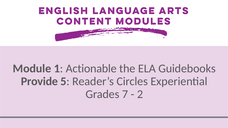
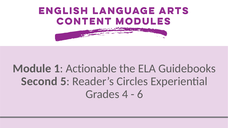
Provide: Provide -> Second (39, 82)
7: 7 -> 4 (125, 94)
2: 2 -> 6 (140, 94)
